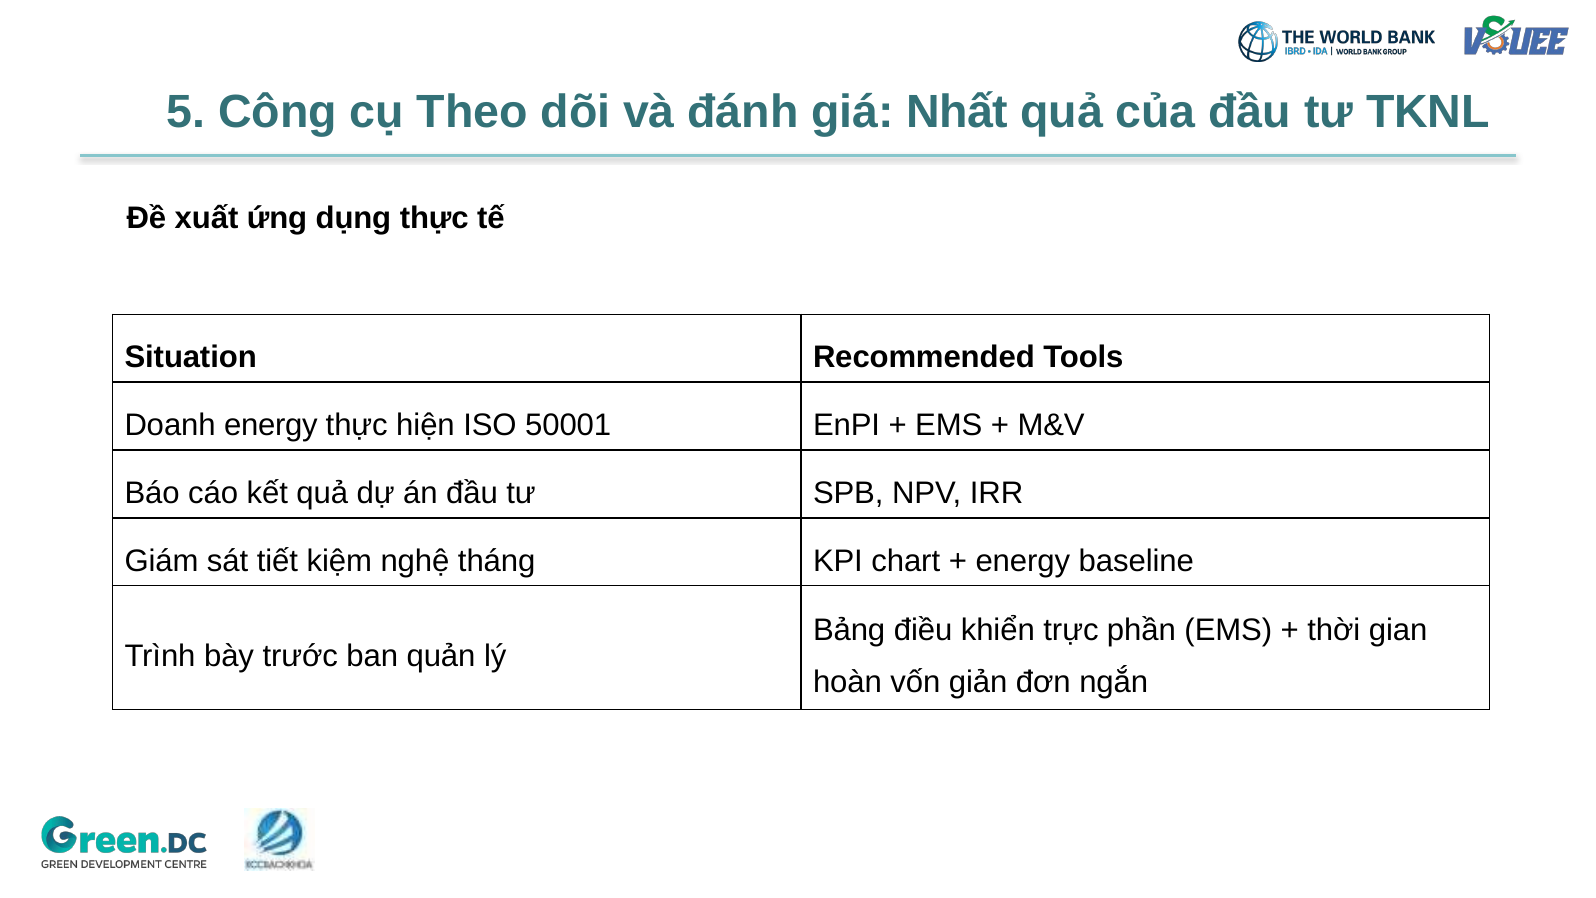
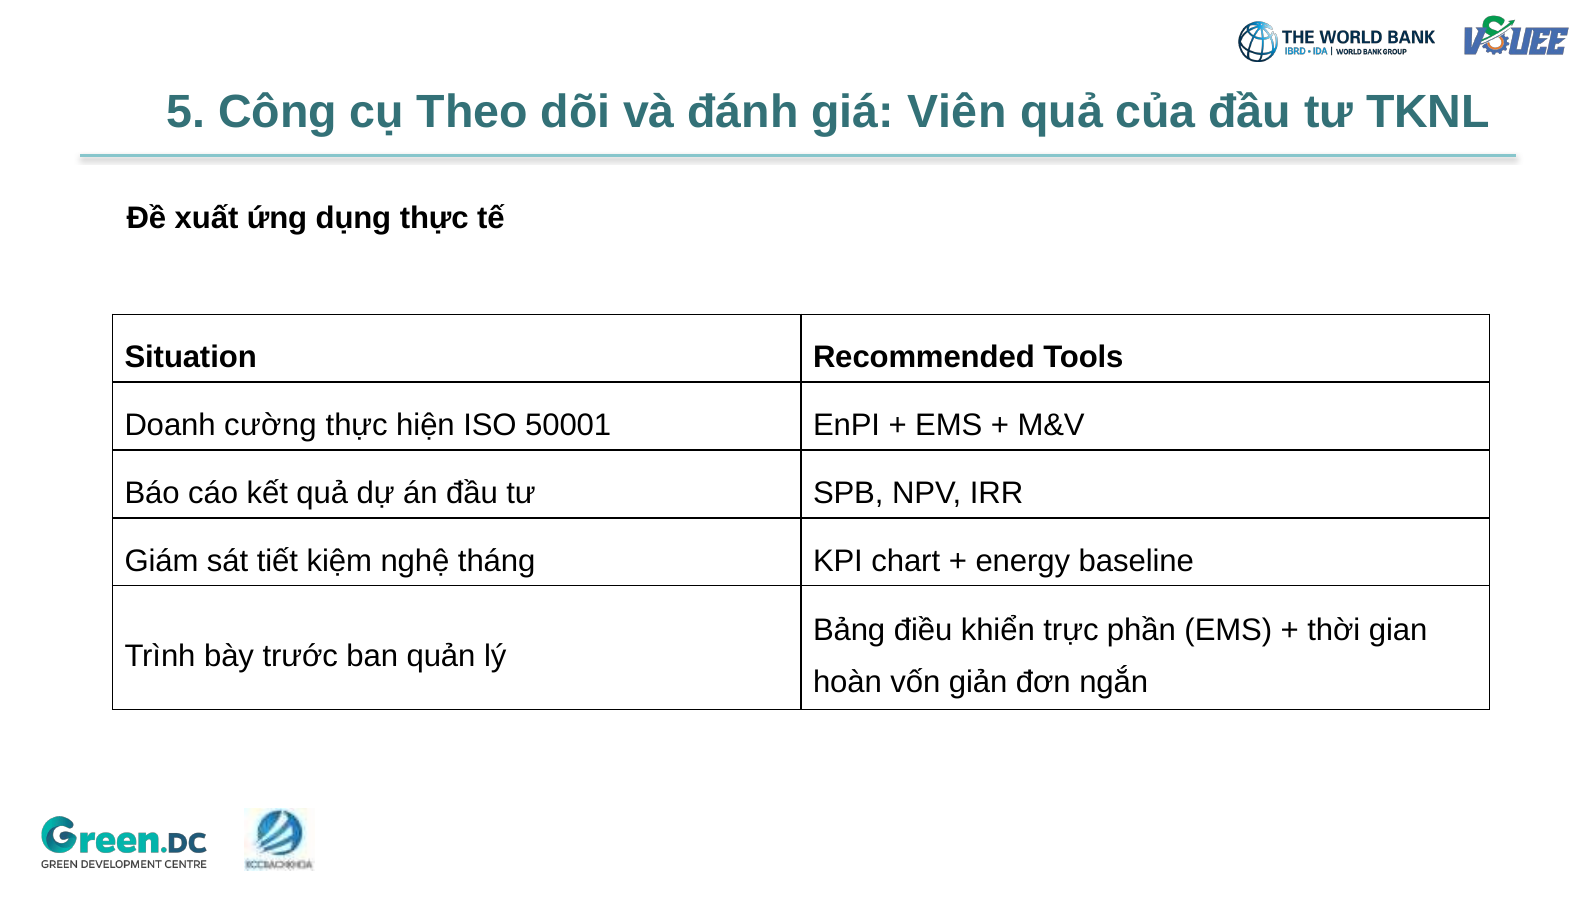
Nhất: Nhất -> Viên (957, 112)
Doanh energy: energy -> cường (271, 425)
